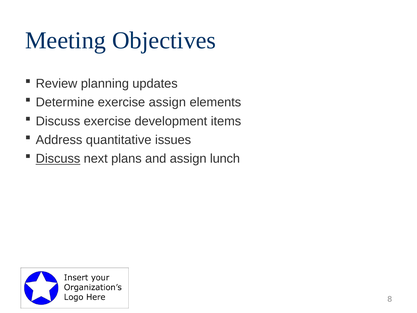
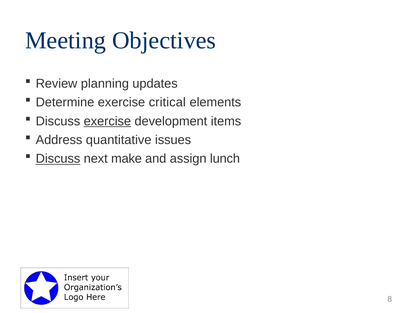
exercise assign: assign -> critical (167, 102)
exercise underline: none -> present (107, 121)
plans: plans -> make (126, 159)
